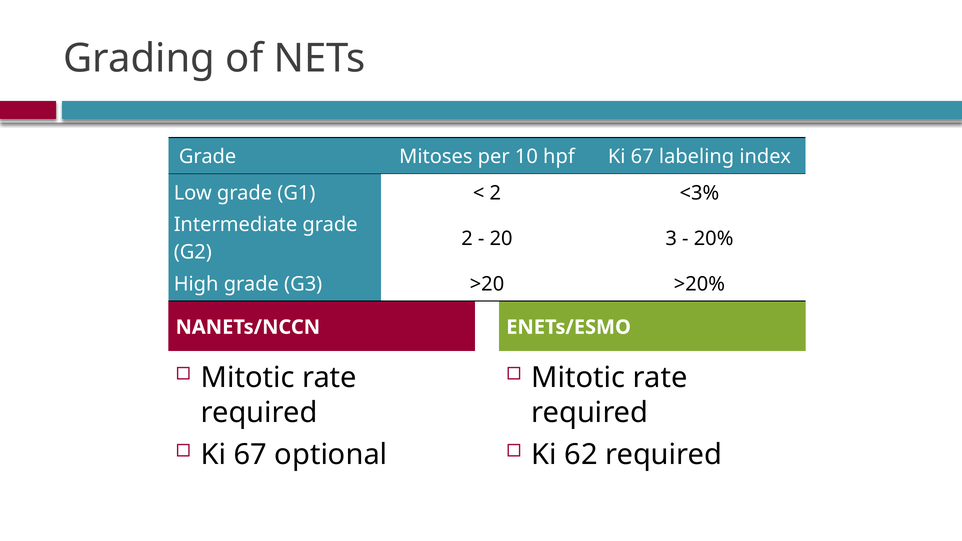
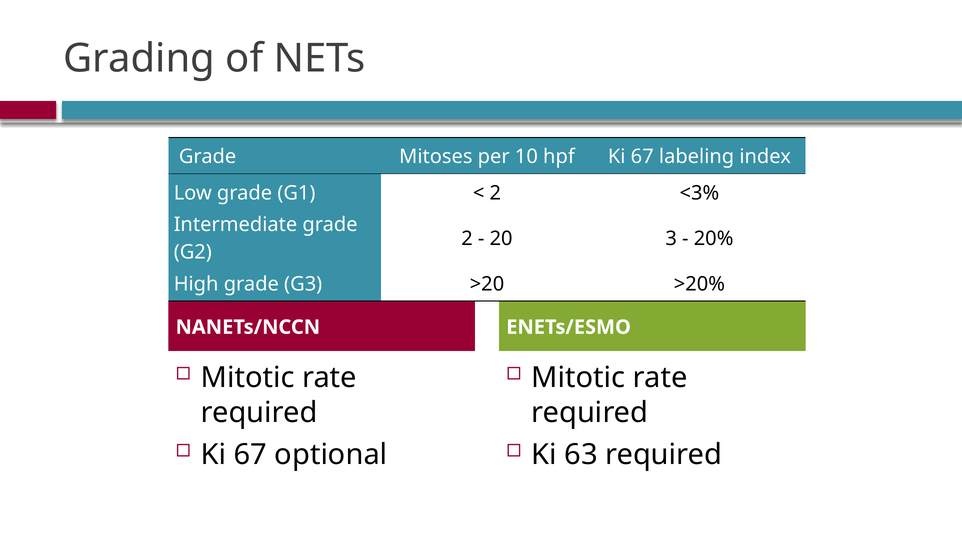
62: 62 -> 63 (581, 455)
